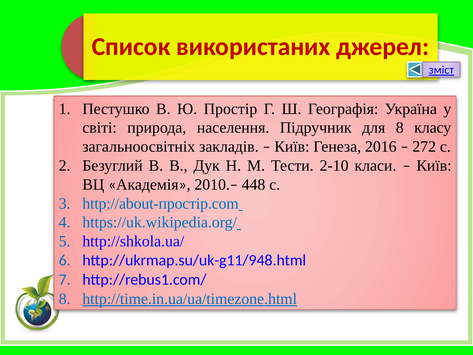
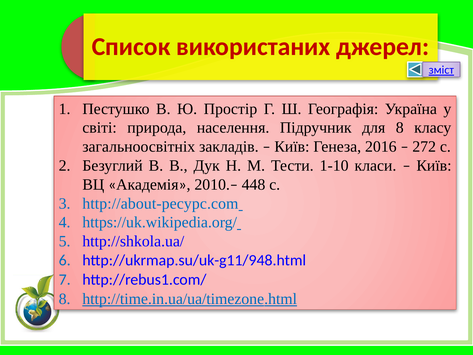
2-10: 2-10 -> 1-10 (334, 166)
http://about-простір.com: http://about-простір.com -> http://about-ресурс.com (160, 203)
